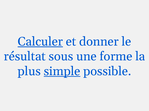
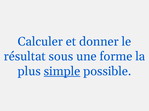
Calculer underline: present -> none (40, 42)
